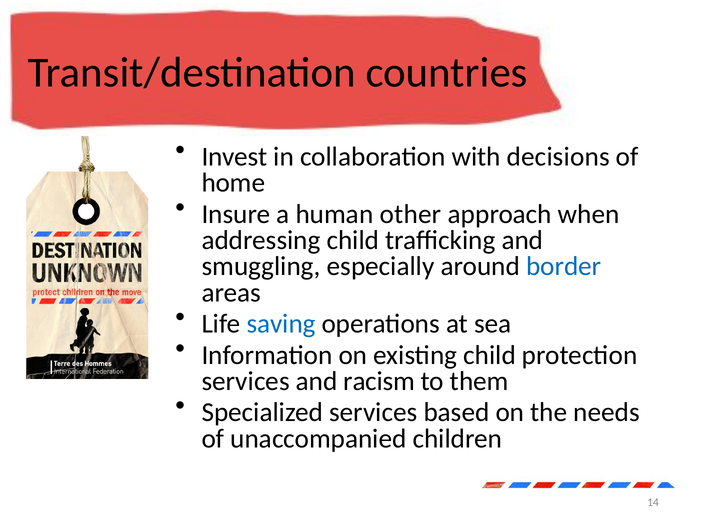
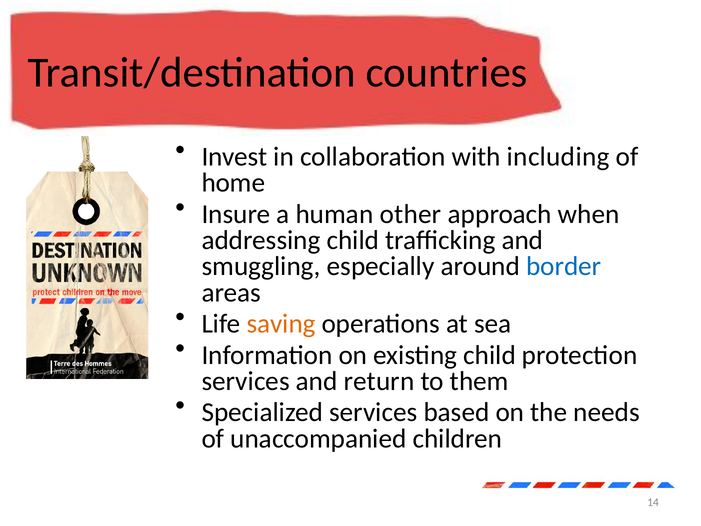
decisions: decisions -> including (558, 157)
saving colour: blue -> orange (281, 324)
racism: racism -> return (379, 381)
